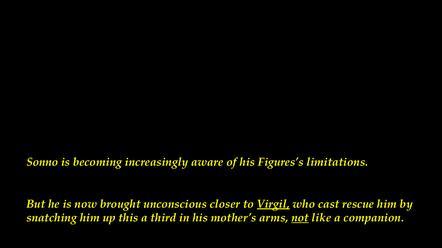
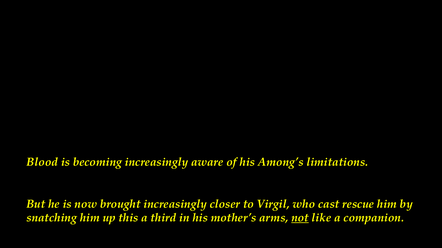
Sonno: Sonno -> Blood (42, 162)
Figures’s: Figures’s -> Among’s (281, 162)
brought unconscious: unconscious -> increasingly (175, 204)
Virgil underline: present -> none (273, 204)
